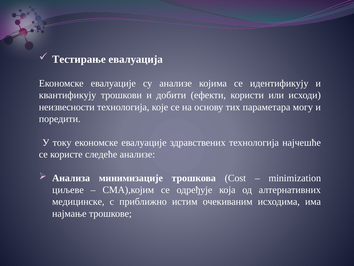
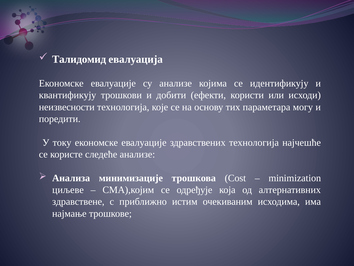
Тестирање: Тестирање -> Талидомид (79, 59)
медицинске: медицинске -> здравствене (78, 201)
